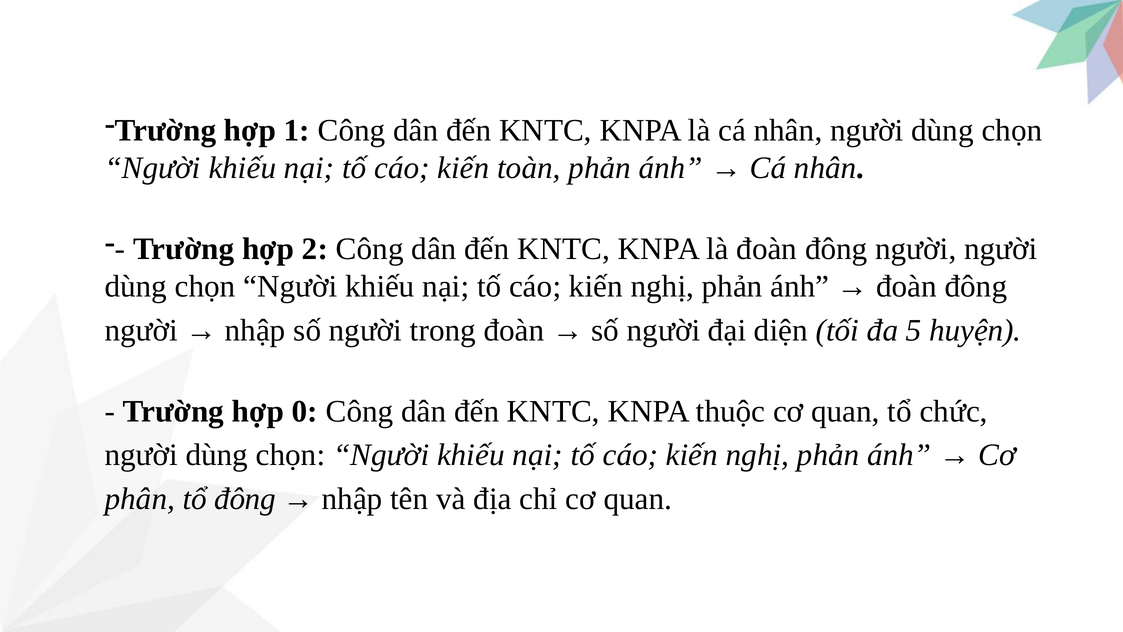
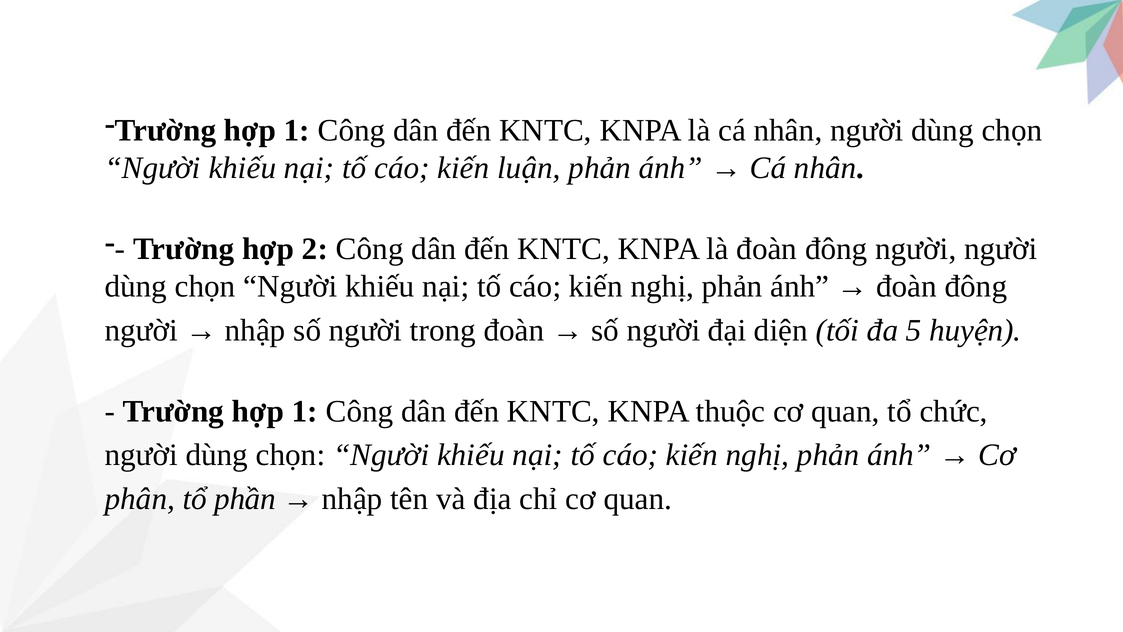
toàn: toàn -> luận (529, 168)
0: 0 -> 1 (305, 411)
tổ đông: đông -> phần (245, 499)
